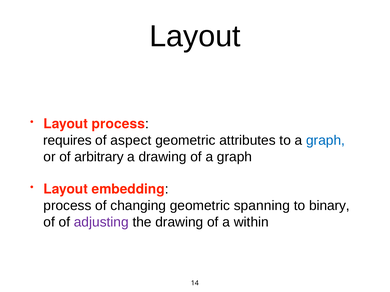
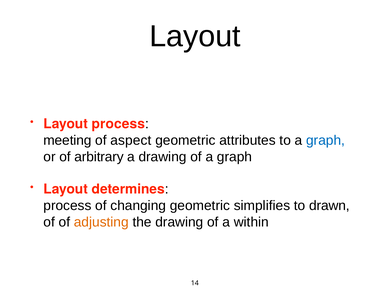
requires: requires -> meeting (67, 141)
embedding: embedding -> determines (128, 190)
spanning: spanning -> simplifies (262, 206)
binary: binary -> drawn (329, 206)
adjusting colour: purple -> orange (101, 222)
